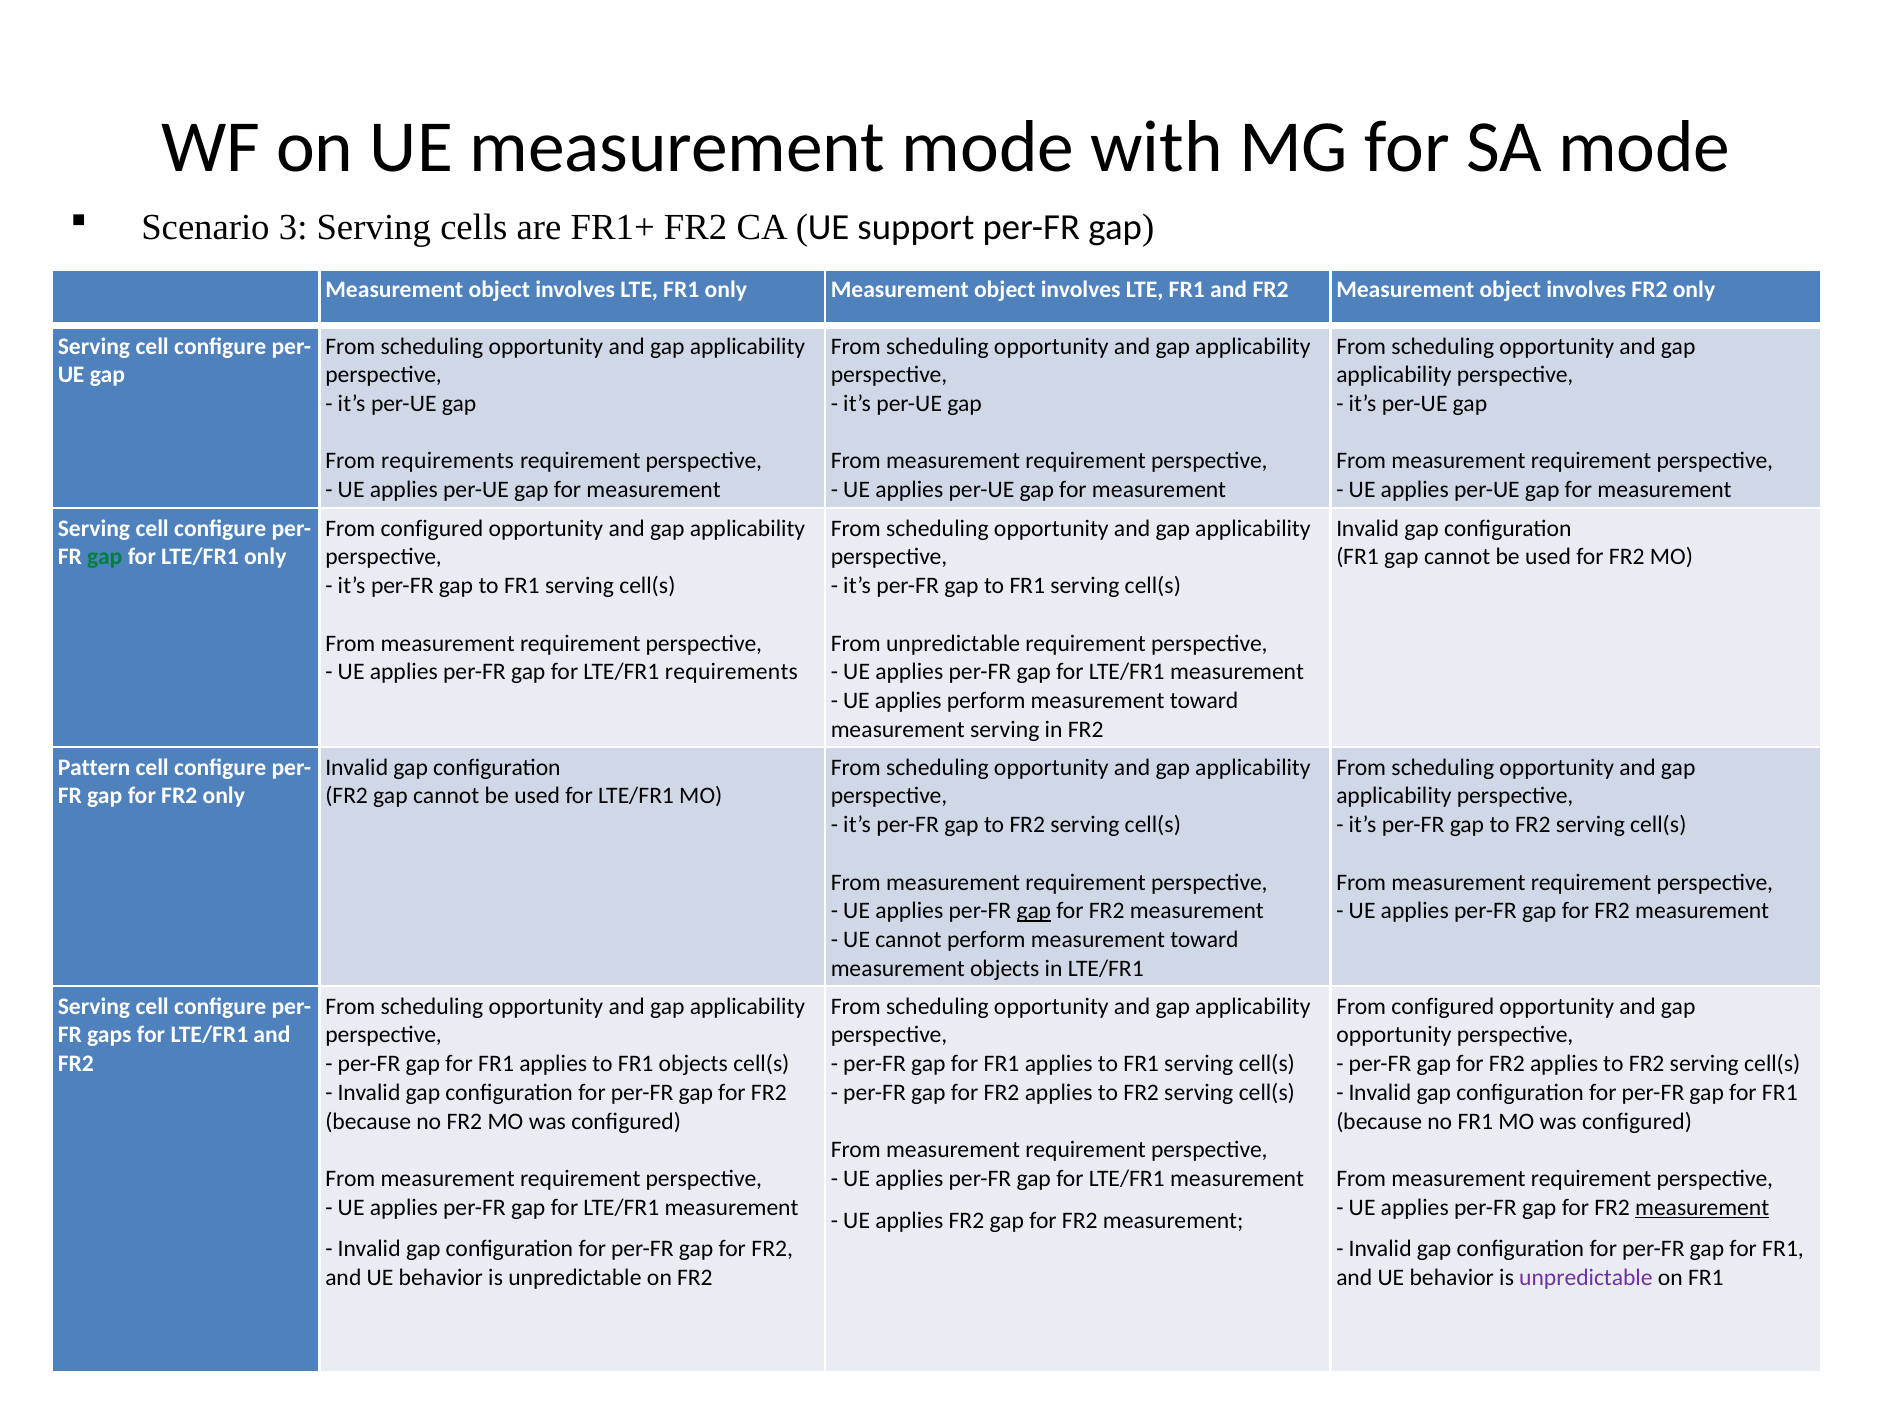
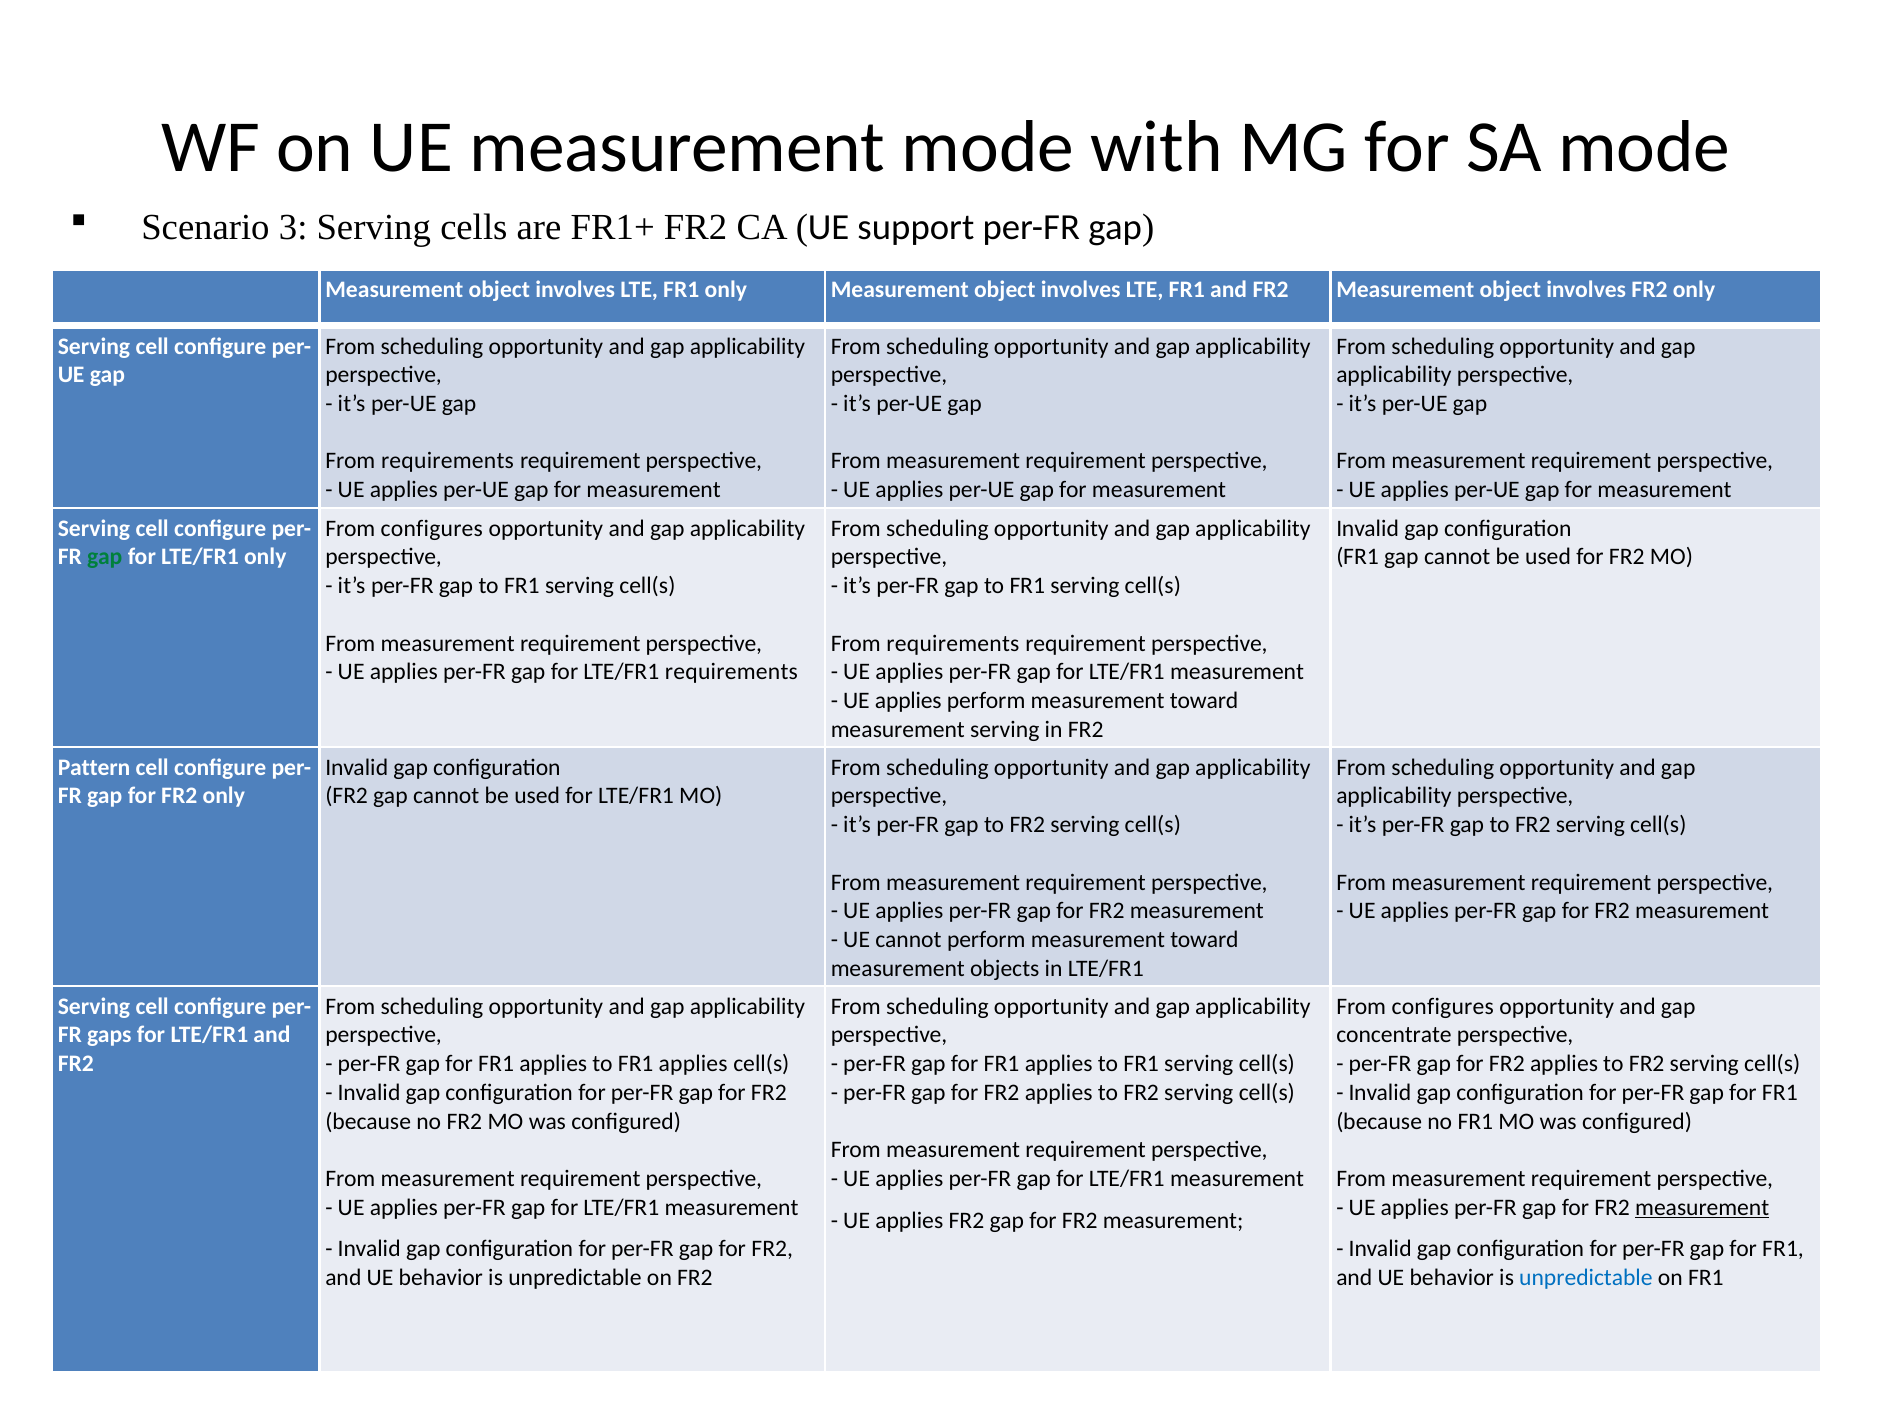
configured: configured -> configures (432, 528)
unpredictable: unpredictable -> requirements (953, 643)
gap underline: present -> none (1034, 911)
configured: configured -> configures (1443, 1006)
opportunity: opportunity -> concentrate (1394, 1035)
to FR1 objects: objects -> applies (693, 1064)
unpredictable colour: purple -> blue (1586, 1278)
